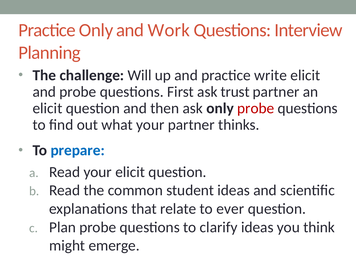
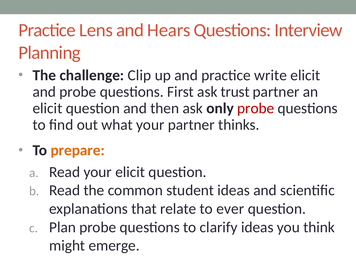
Practice Only: Only -> Lens (96, 30)
Work: Work -> Hears (169, 30)
Will: Will -> Clip (139, 75)
prepare colour: blue -> orange (78, 150)
